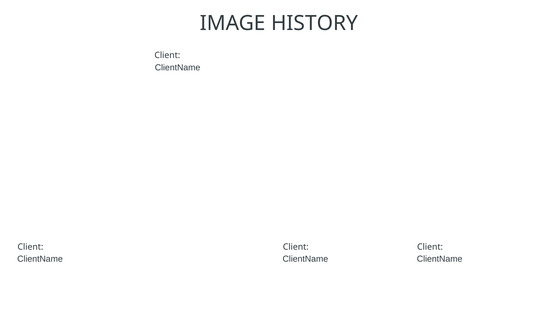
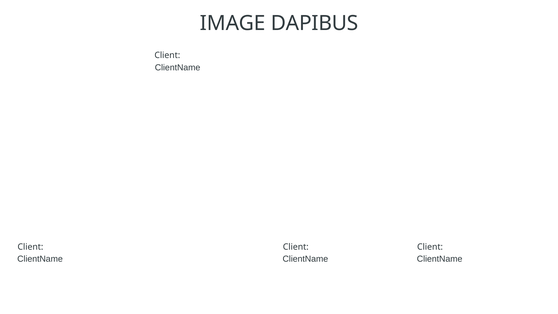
HISTORY: HISTORY -> DAPIBUS (315, 23)
